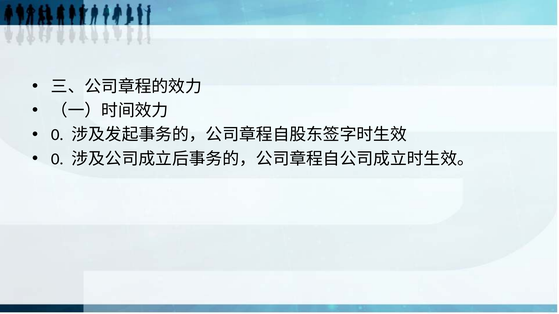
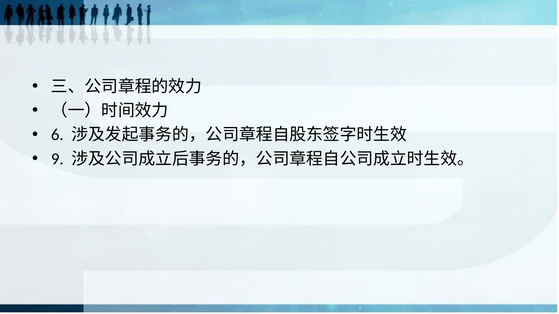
0: 0 -> 6 (57, 135)
0: 0 -> 9 (57, 159)
